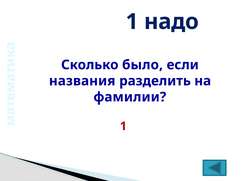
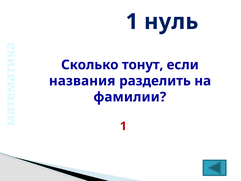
надо: надо -> нуль (171, 22)
было: было -> тонут (143, 65)
